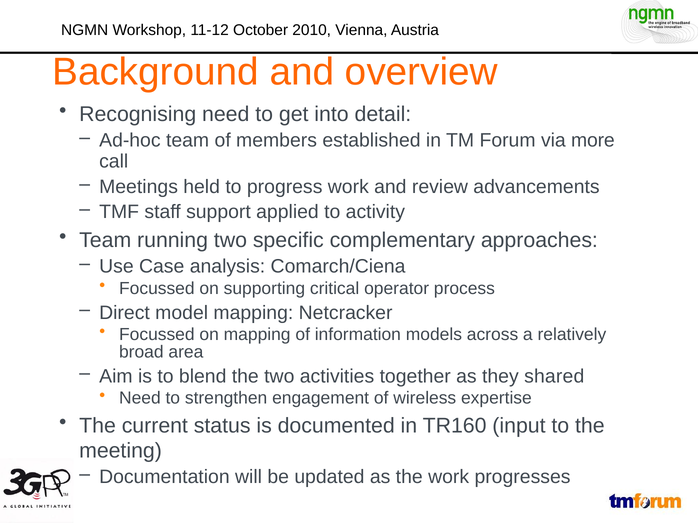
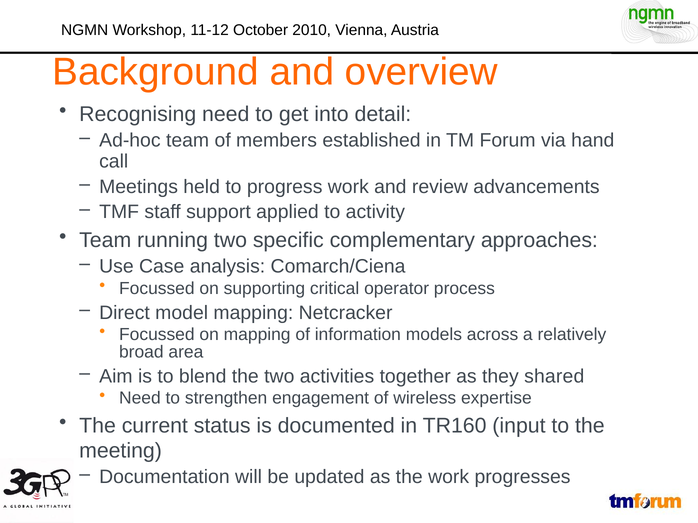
more: more -> hand (593, 140)
